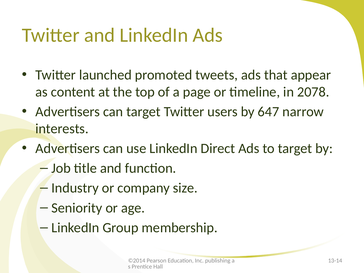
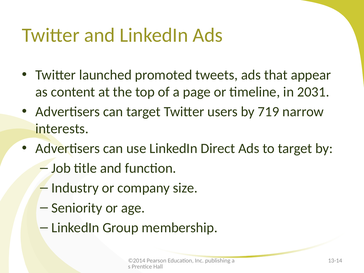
2078: 2078 -> 2031 (313, 92)
647: 647 -> 719 (268, 112)
